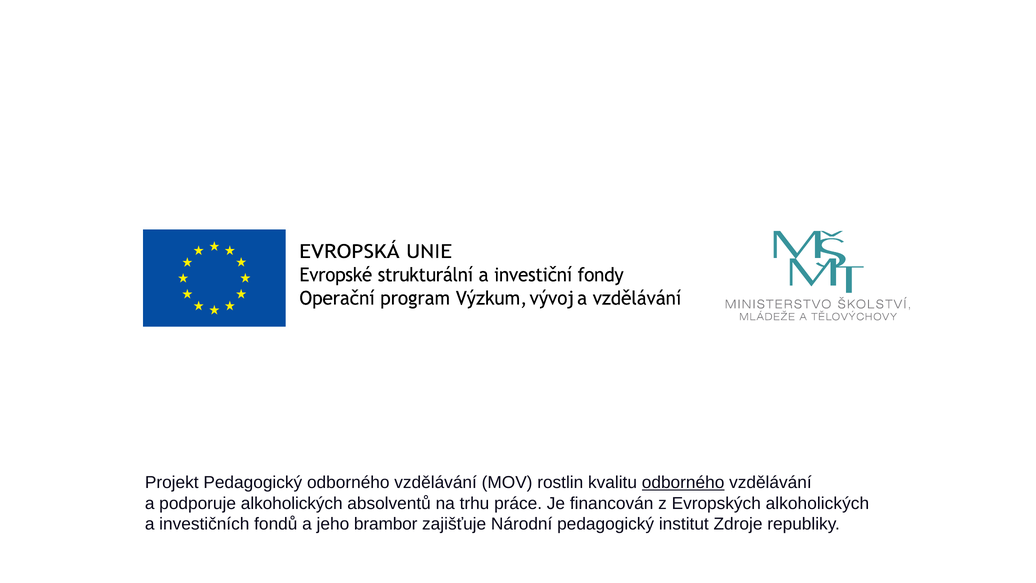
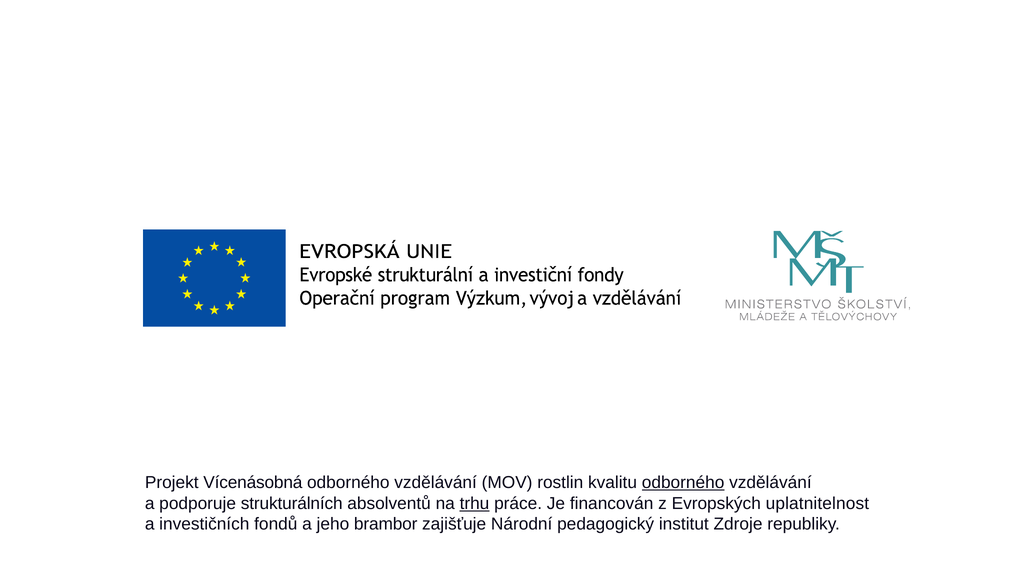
Projekt Pedagogický: Pedagogický -> Vícenásobná (253, 482)
podporuje alkoholických: alkoholických -> strukturálních (292, 503)
trhu underline: none -> present (474, 503)
Evropských alkoholických: alkoholických -> uplatnitelnost (817, 503)
